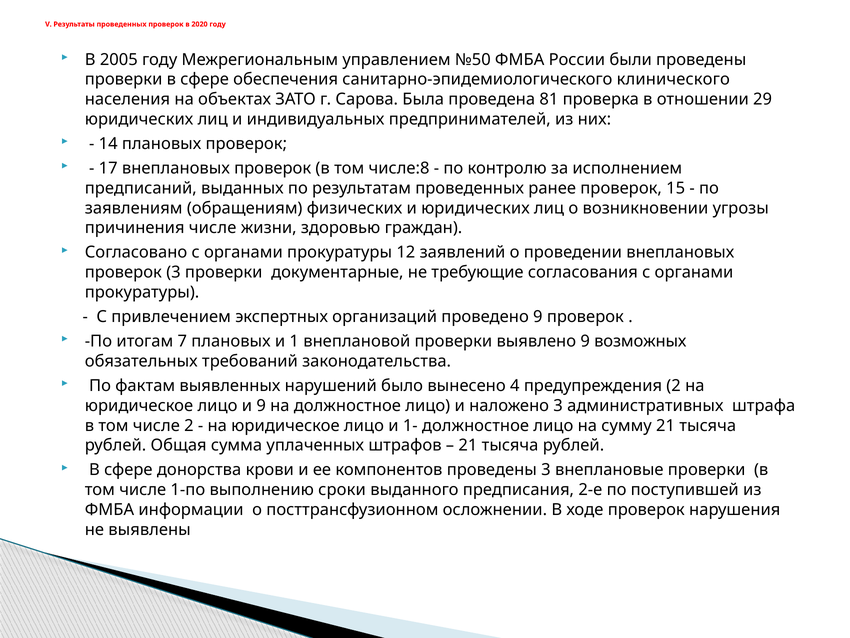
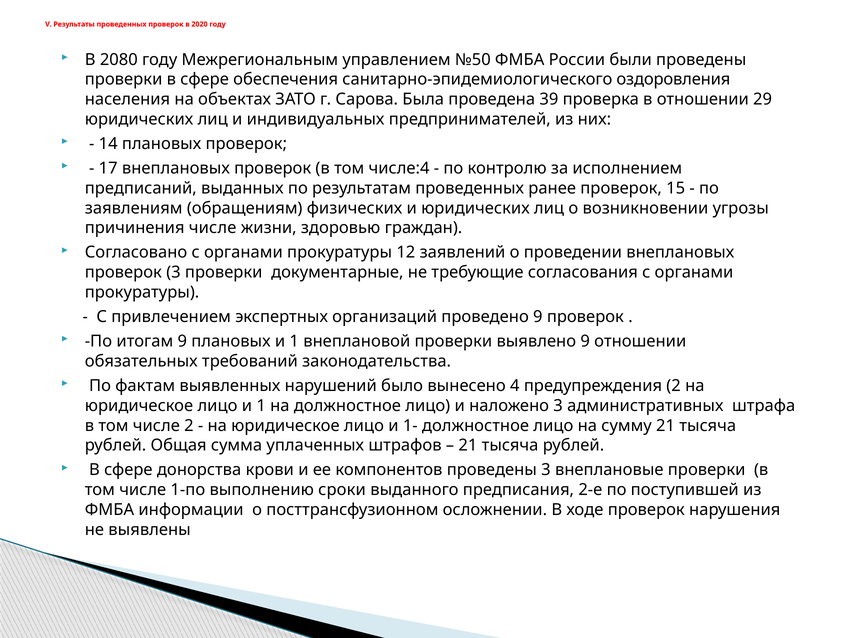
2005: 2005 -> 2080 (119, 60)
клинического: клинического -> оздоровления (673, 79)
81: 81 -> 39 (549, 99)
числе:8: числе:8 -> числе:4 (399, 168)
итогам 7: 7 -> 9 (182, 341)
9 возможных: возможных -> отношении (640, 341)
лицо и 9: 9 -> 1 (261, 405)
